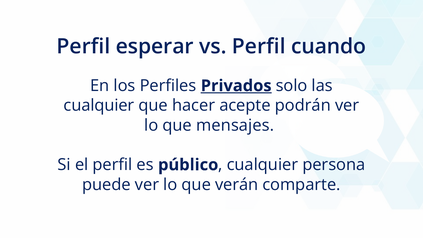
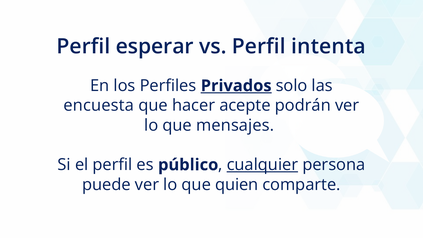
cuando: cuando -> intenta (328, 47)
cualquier: cualquier -> encuesta (99, 106)
cualquier underline: none -> present (262, 165)
verán: verán -> quien (237, 185)
